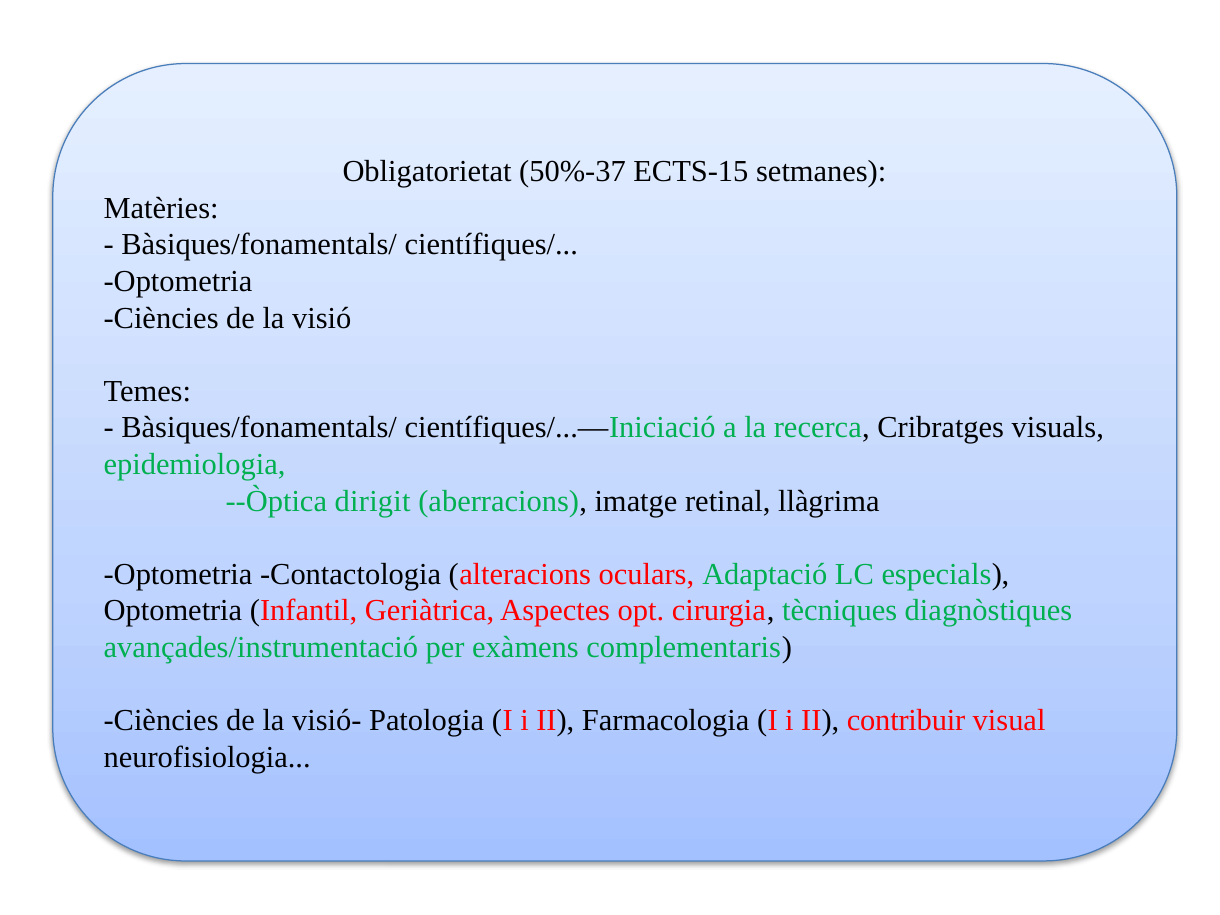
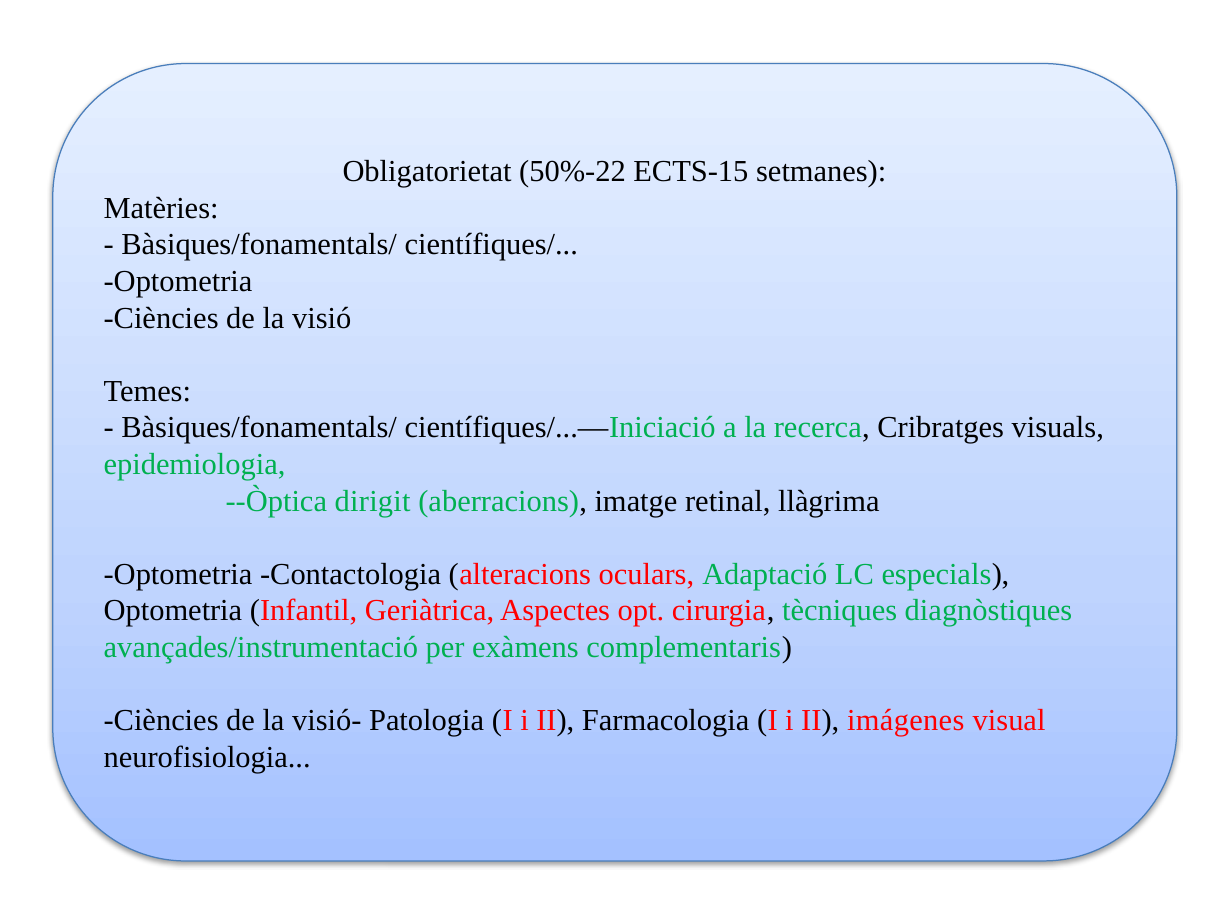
50%-37: 50%-37 -> 50%-22 (572, 172)
contribuir: contribuir -> imágenes (906, 721)
